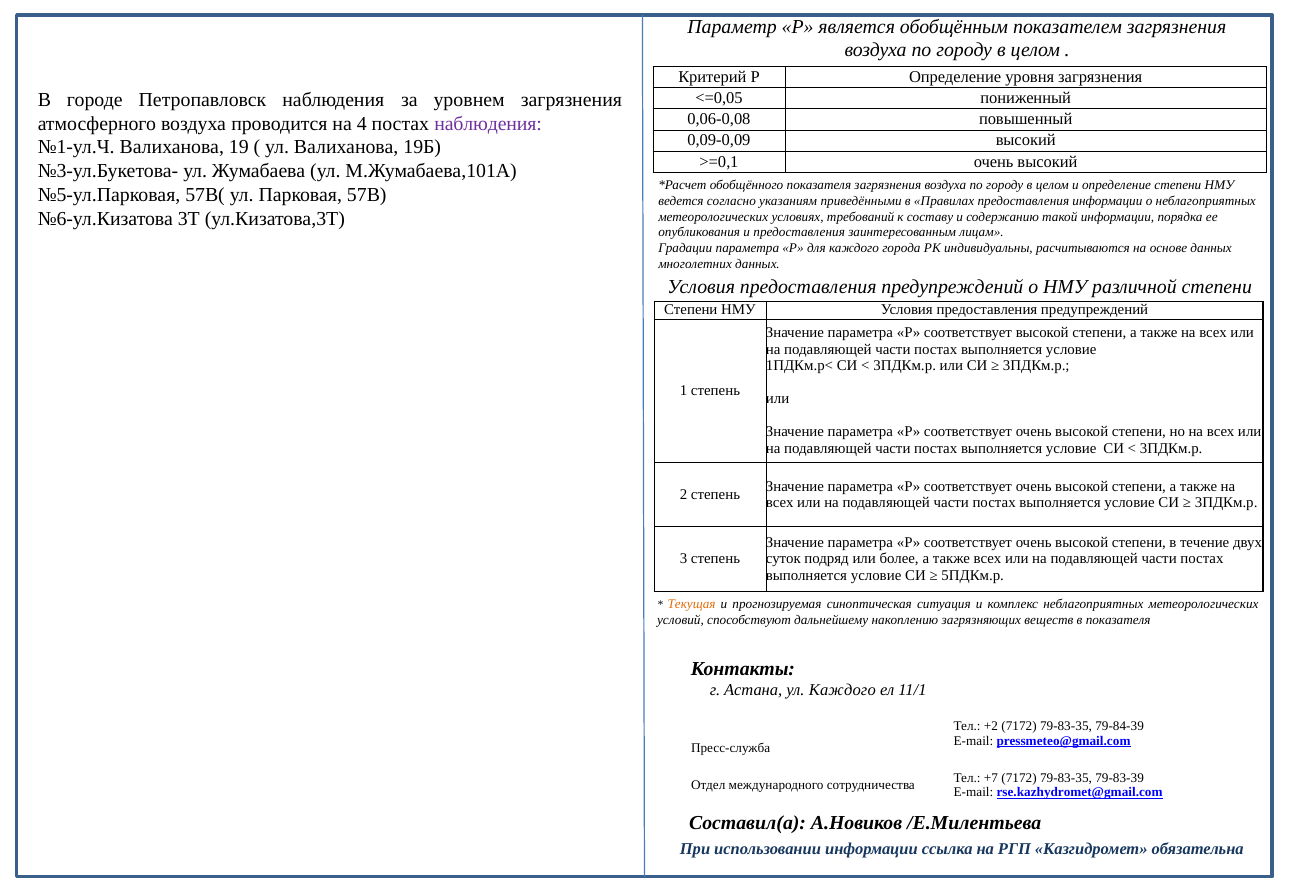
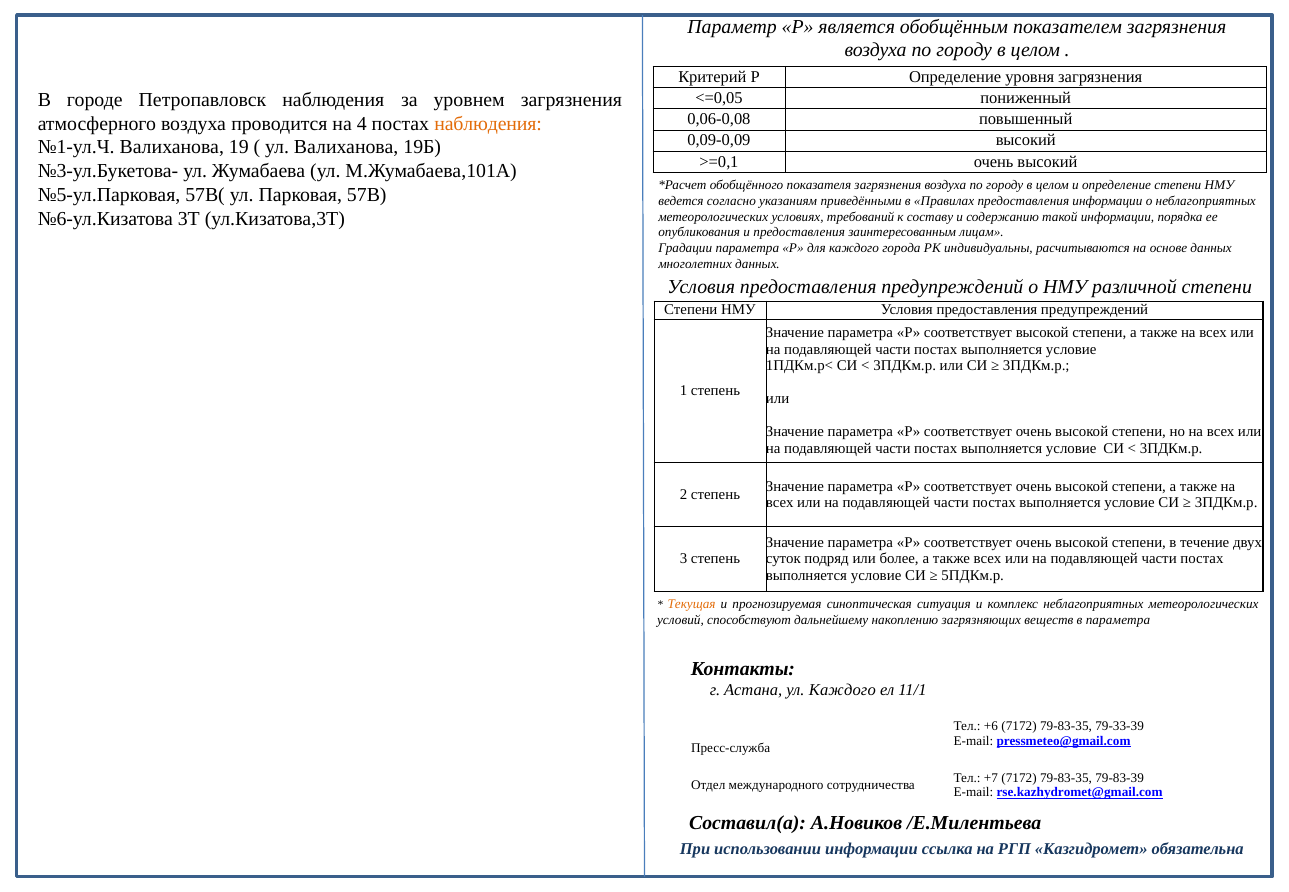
наблюдения colour: purple -> orange (488, 124)
в показателя: показателя -> параметра (1118, 620)
+2: +2 -> +6 (991, 726)
79-84-39: 79-84-39 -> 79-33-39 (1120, 726)
